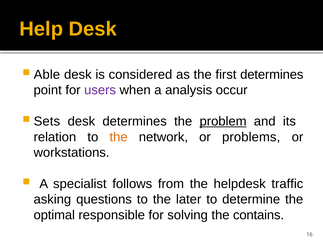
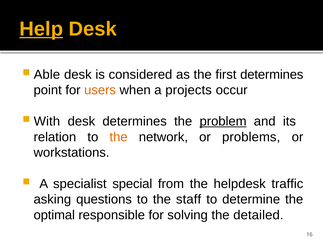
Help underline: none -> present (41, 29)
users colour: purple -> orange (100, 90)
analysis: analysis -> projects (189, 90)
Sets: Sets -> With (47, 121)
follows: follows -> special (132, 184)
later: later -> staff (189, 200)
contains: contains -> detailed (258, 215)
